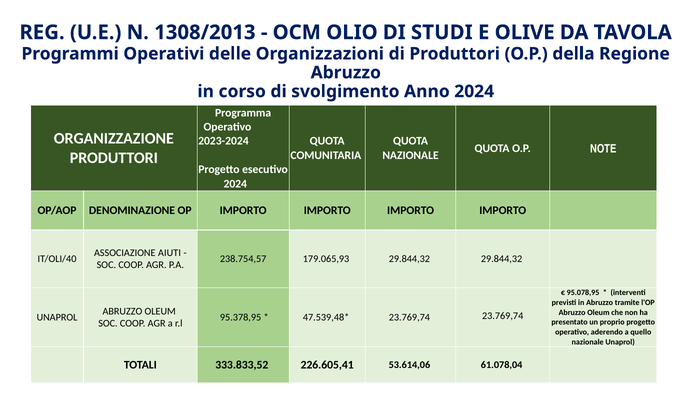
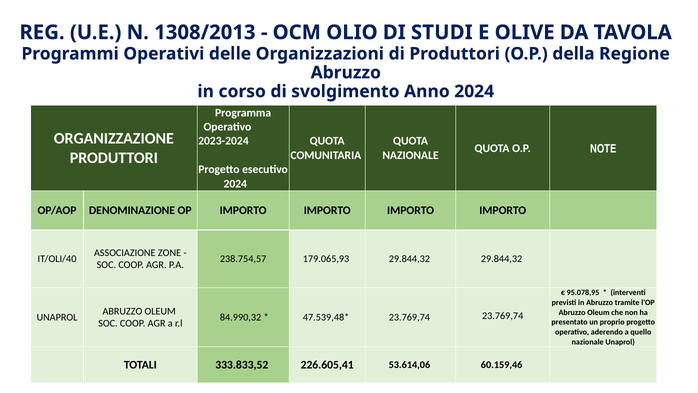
AIUTI: AIUTI -> ZONE (170, 252)
95.378,95: 95.378,95 -> 84.990,32 (241, 317)
61.078,04: 61.078,04 -> 60.159,46 (502, 365)
